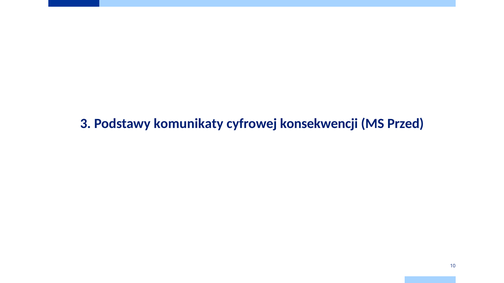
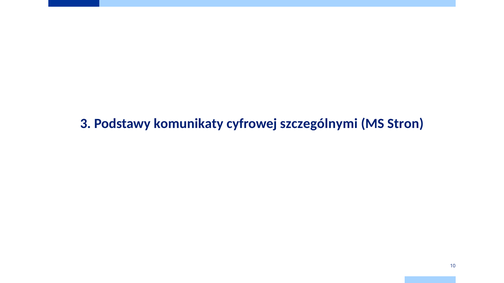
konsekwencji: konsekwencji -> szczególnymi (319, 124)
Przed: Przed -> Stron (405, 124)
